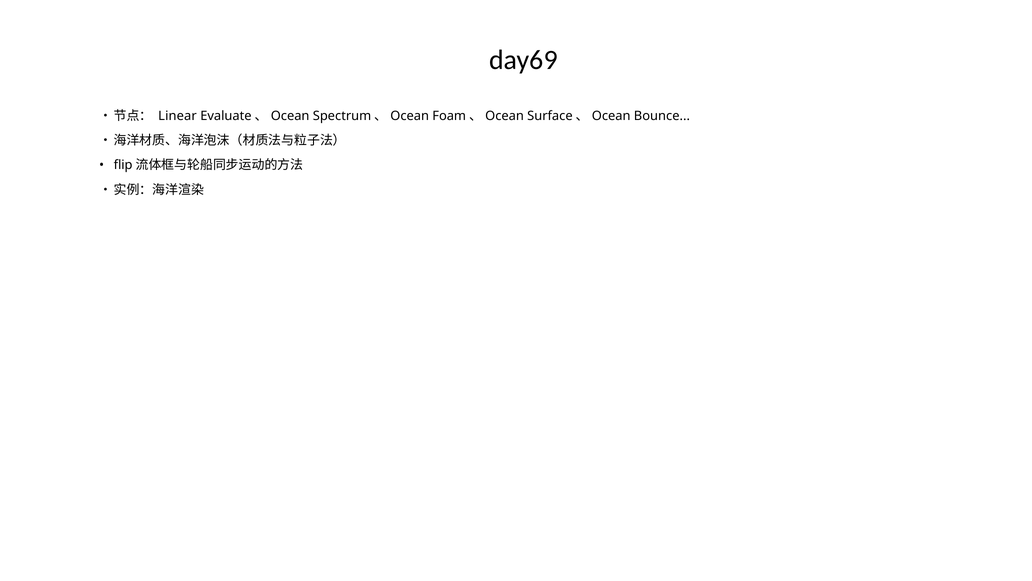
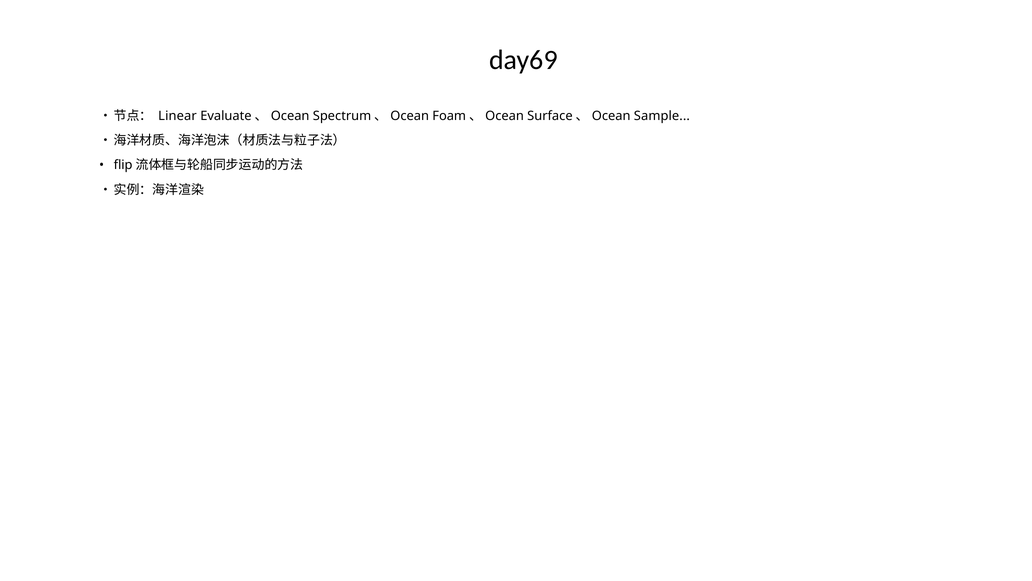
Bounce: Bounce -> Sample (662, 116)
